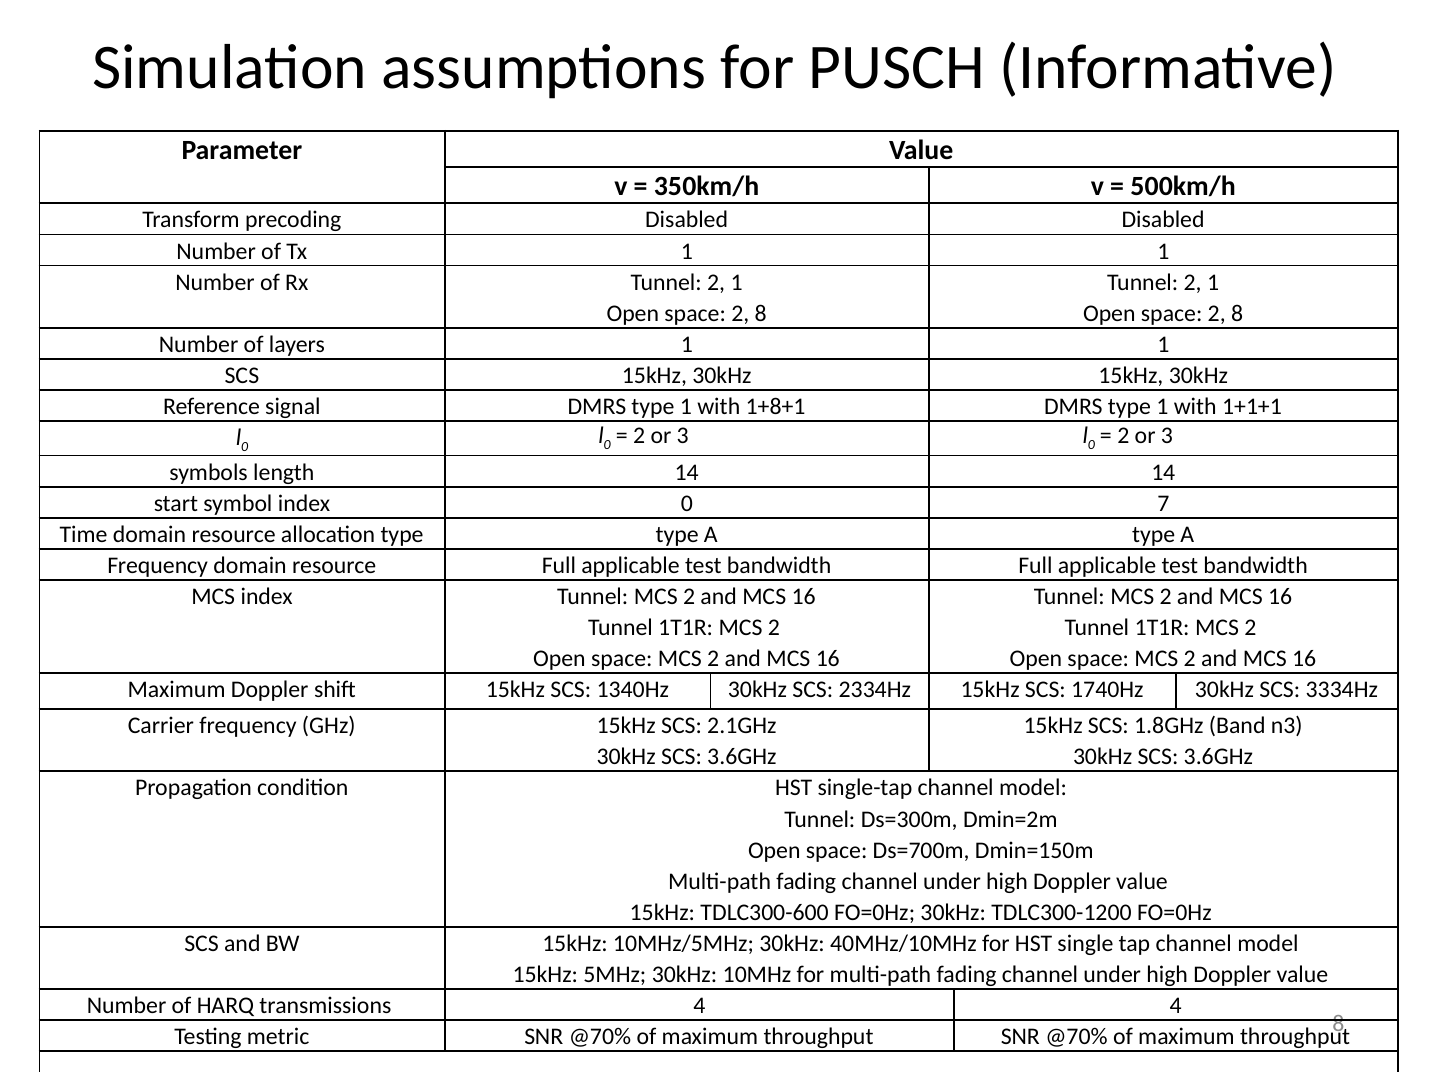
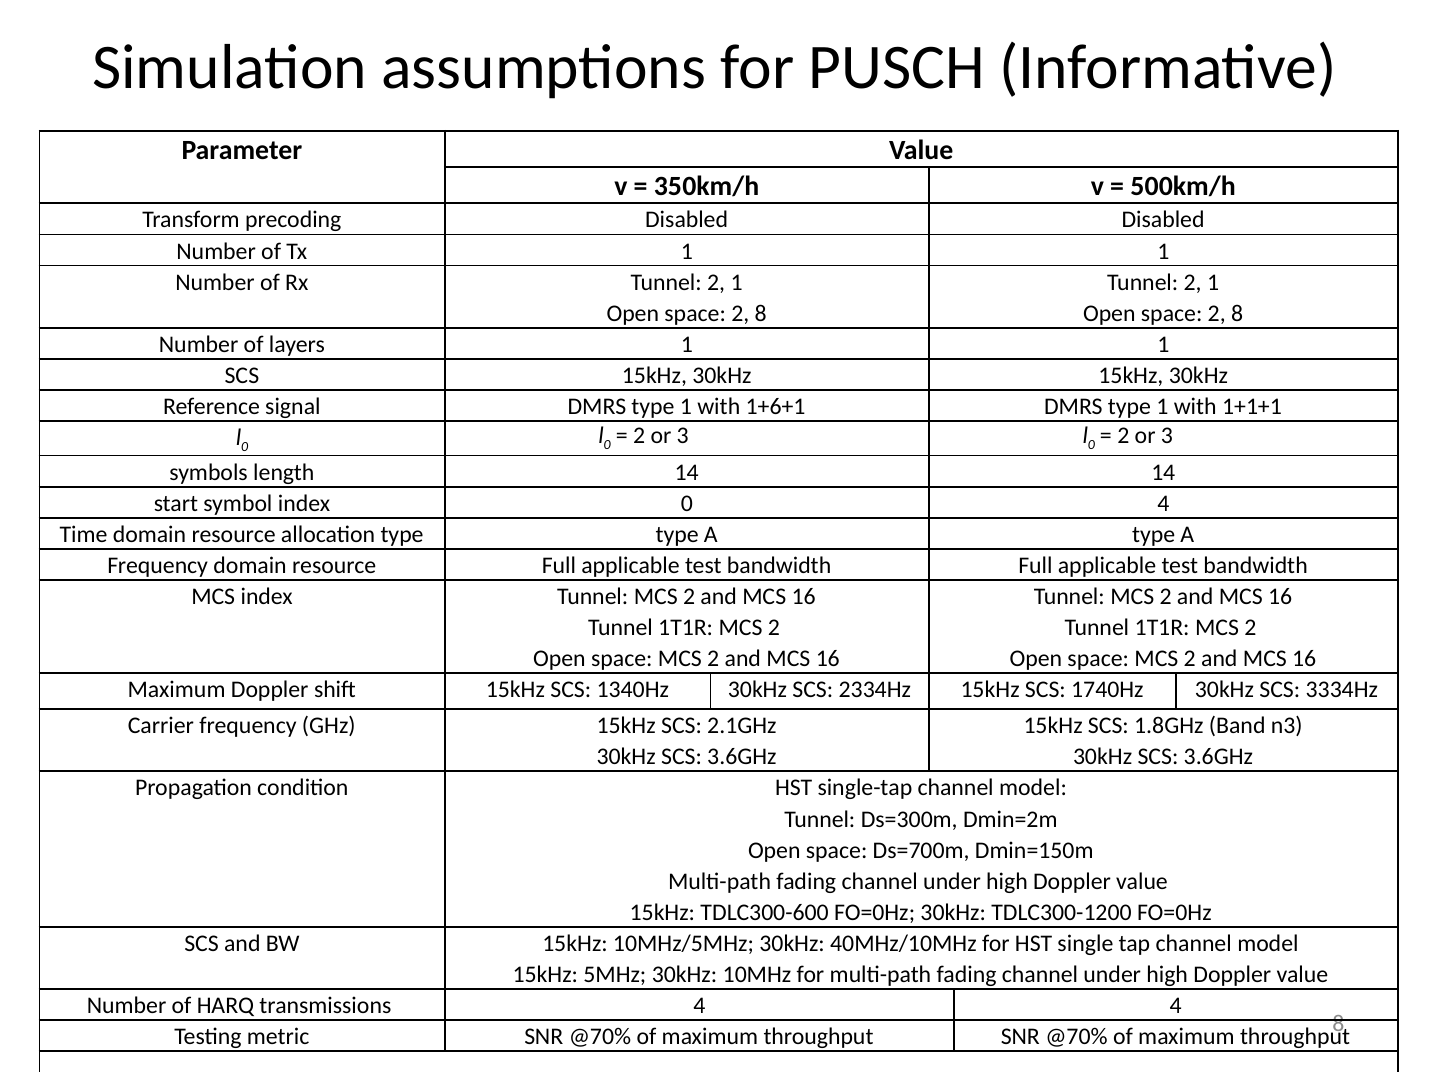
1+8+1: 1+8+1 -> 1+6+1 (776, 407)
0 7: 7 -> 4 (1163, 504)
